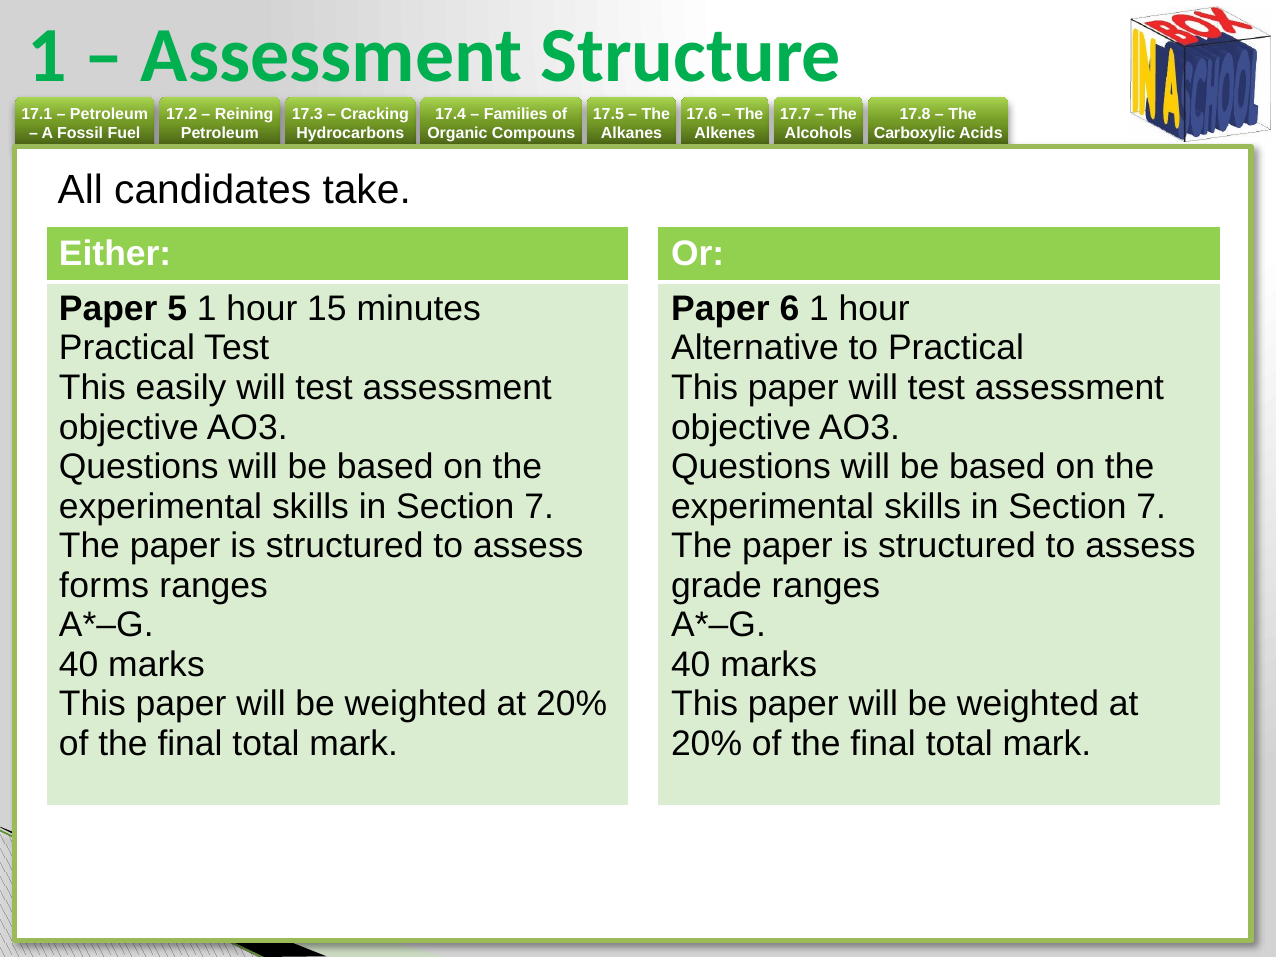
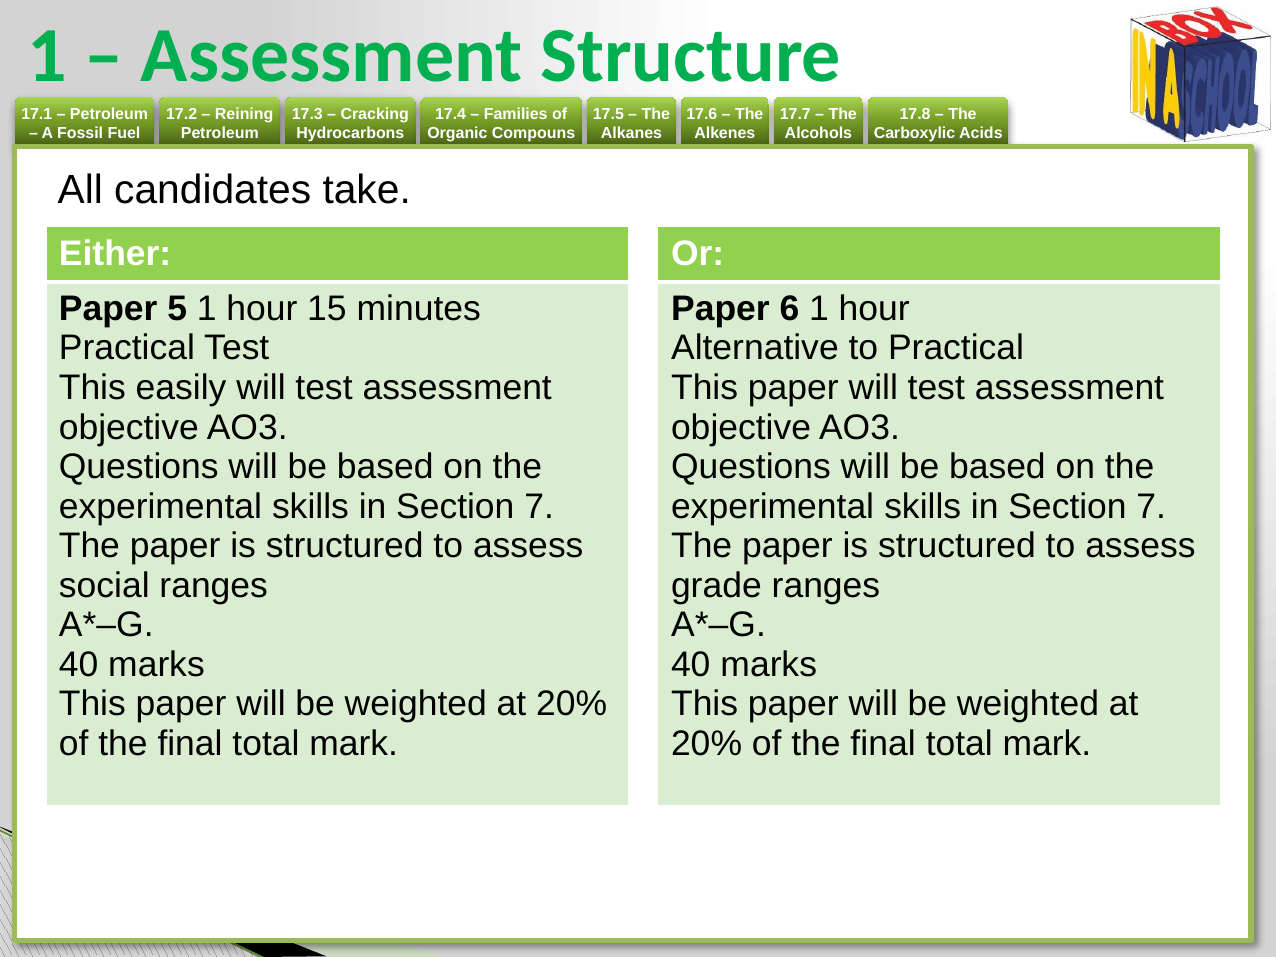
forms: forms -> social (104, 586)
